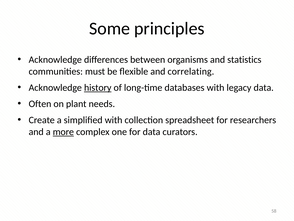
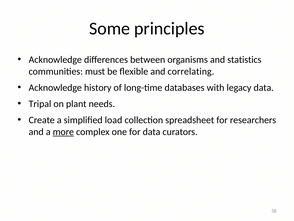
history underline: present -> none (98, 87)
Often: Often -> Tripal (40, 104)
simplified with: with -> load (114, 120)
